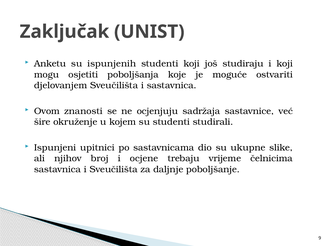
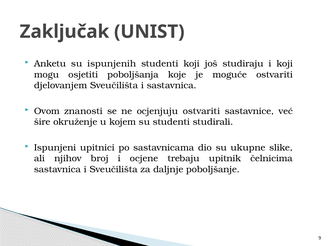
ocjenjuju sadržaja: sadržaja -> ostvariti (201, 111)
vrijeme: vrijeme -> upitnik (225, 159)
